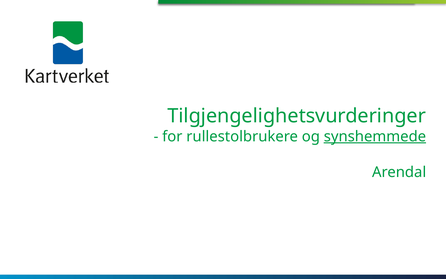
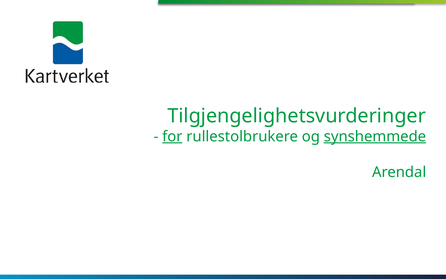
for underline: none -> present (172, 136)
